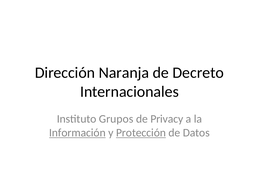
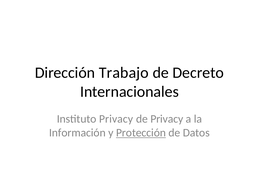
Naranja: Naranja -> Trabajo (124, 73)
Instituto Grupos: Grupos -> Privacy (116, 119)
Información underline: present -> none (77, 133)
